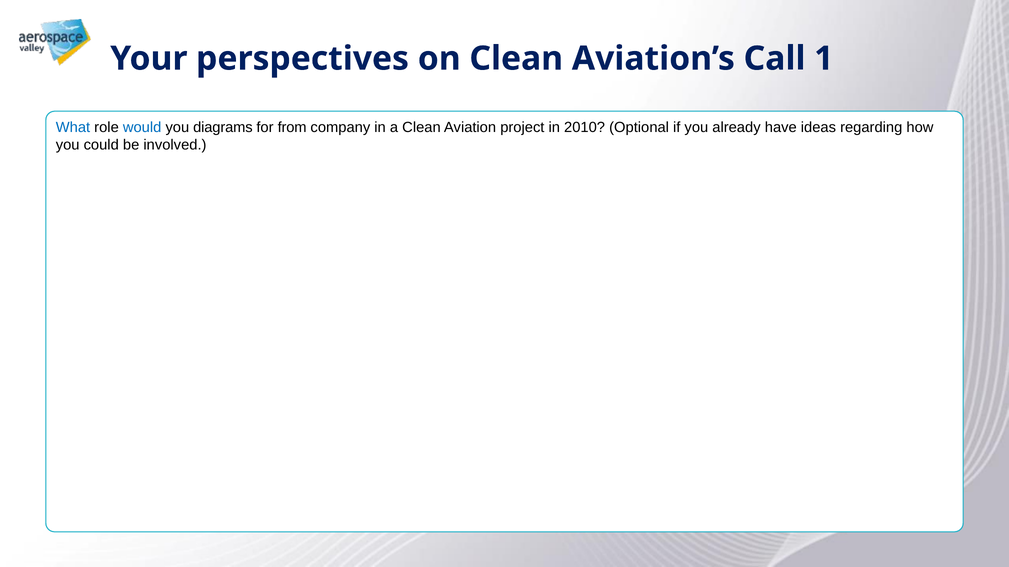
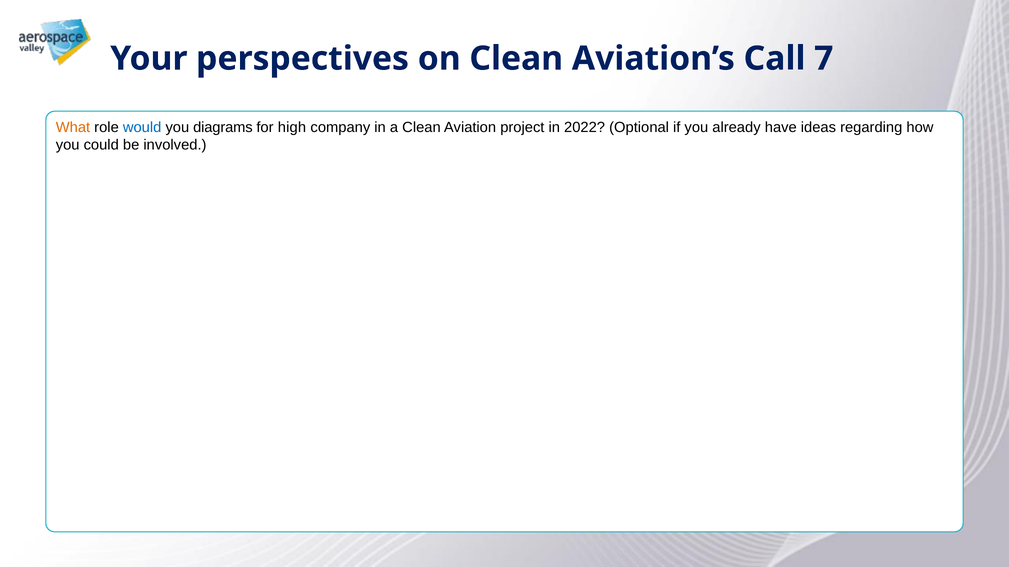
1: 1 -> 7 (824, 59)
What colour: blue -> orange (73, 127)
from: from -> high (292, 127)
2010: 2010 -> 2022 (585, 127)
